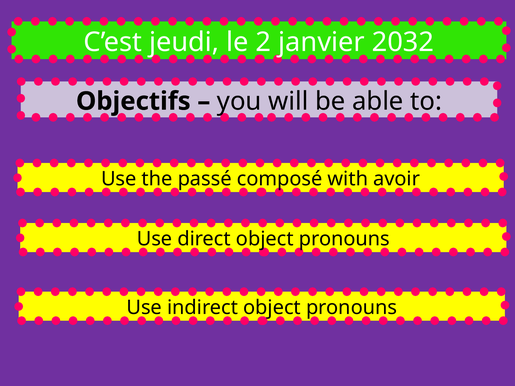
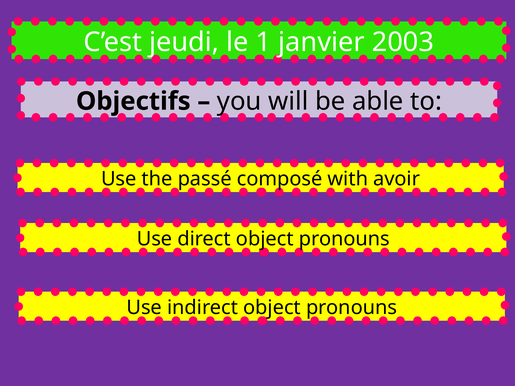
2: 2 -> 1 (263, 42)
2032: 2032 -> 2003 (403, 42)
